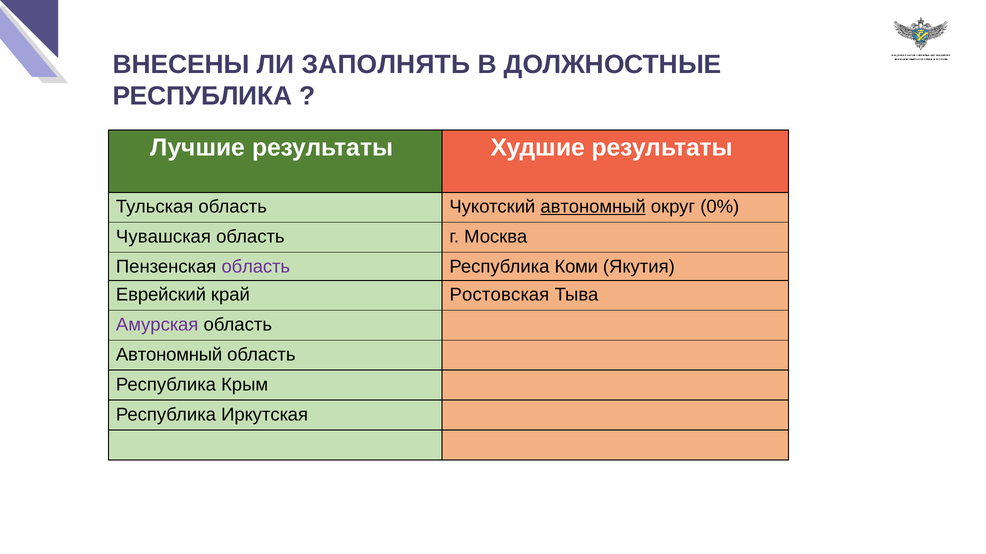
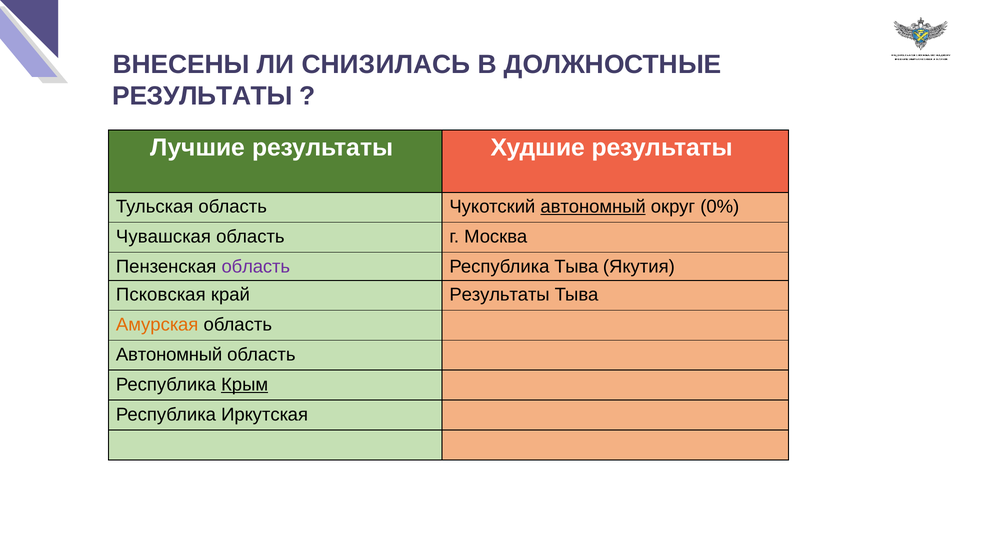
ЗАПОЛНЯТЬ: ЗАПОЛНЯТЬ -> СНИЗИЛАСЬ (386, 65)
РЕСПУБЛИКА: РЕСПУБЛИКА -> РЕЗУЛЬТАТЫ (202, 96)
Республика Коми: Коми -> Тыва (576, 267)
Еврейский: Еврейский -> Псковская (161, 295)
край Ростовская: Ростовская -> Результаты (500, 295)
Амурская colour: purple -> orange (157, 325)
Крым underline: none -> present (245, 385)
